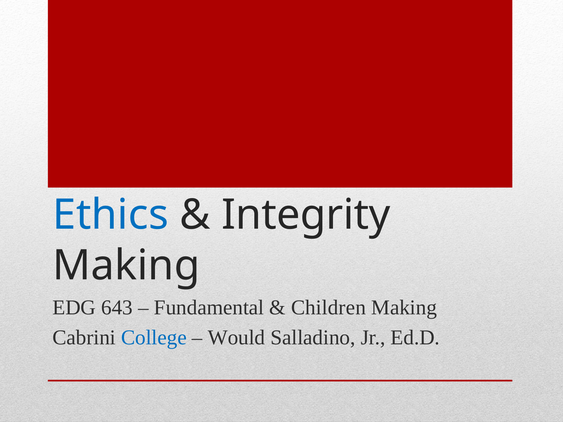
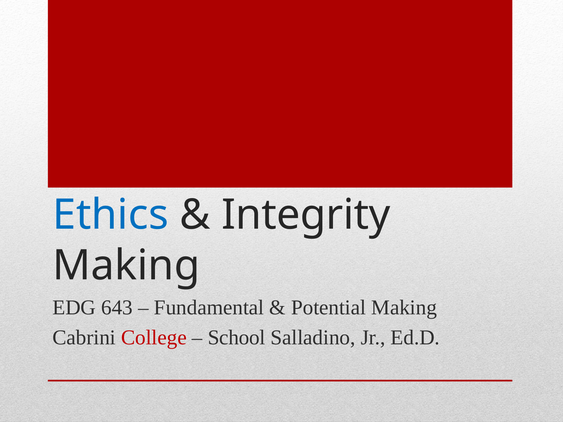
Children: Children -> Potential (329, 308)
College colour: blue -> red (154, 338)
Would: Would -> School (237, 338)
